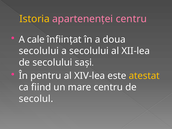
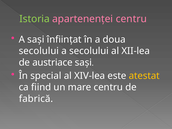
Istoria colour: yellow -> light green (35, 19)
A cale: cale -> sași (36, 39)
de secolului: secolului -> austriace (52, 62)
pentru: pentru -> special (46, 76)
secolul: secolul -> fabrică (36, 99)
